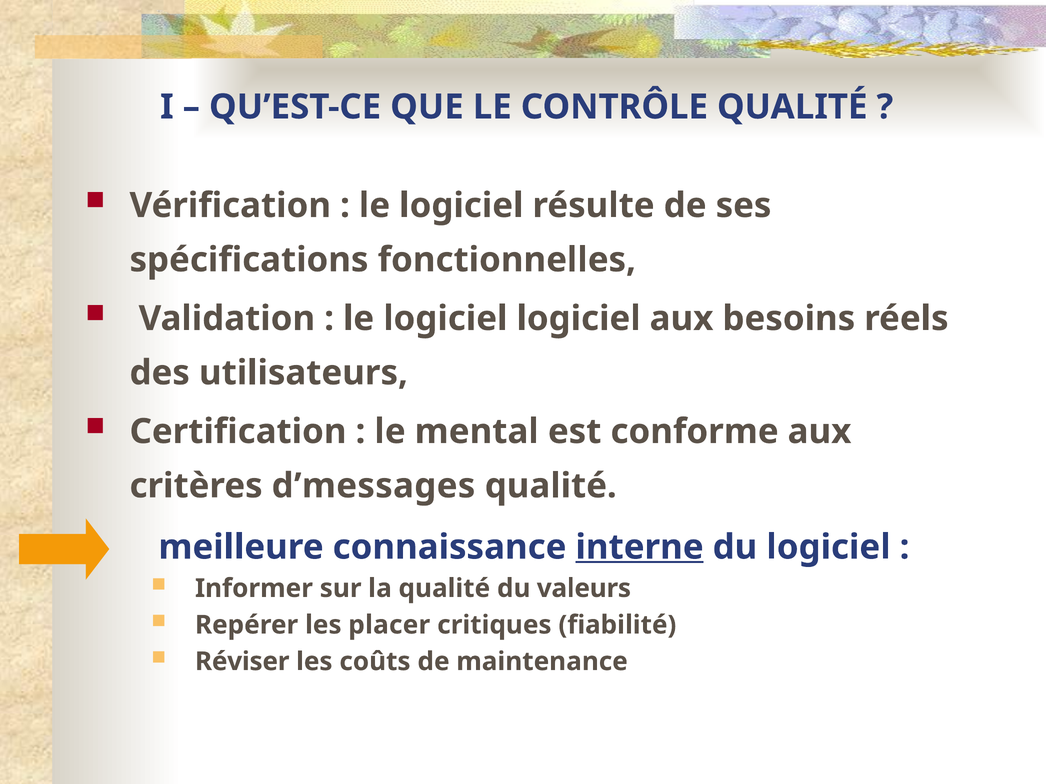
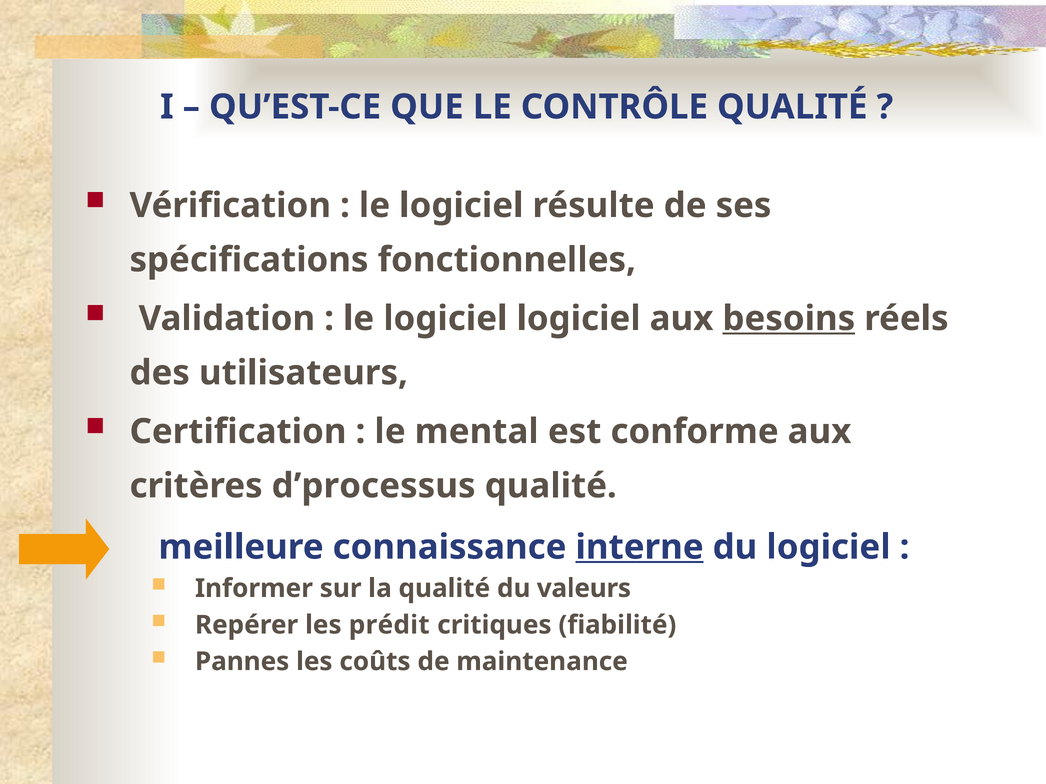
besoins underline: none -> present (789, 319)
d’messages: d’messages -> d’processus (374, 486)
placer: placer -> prédit (389, 625)
Réviser: Réviser -> Pannes (242, 662)
